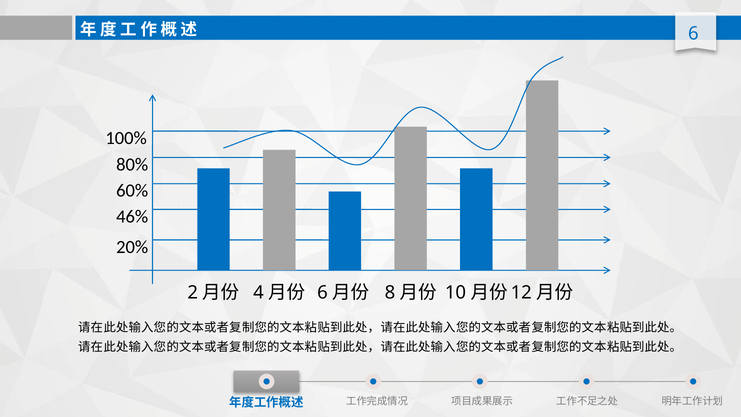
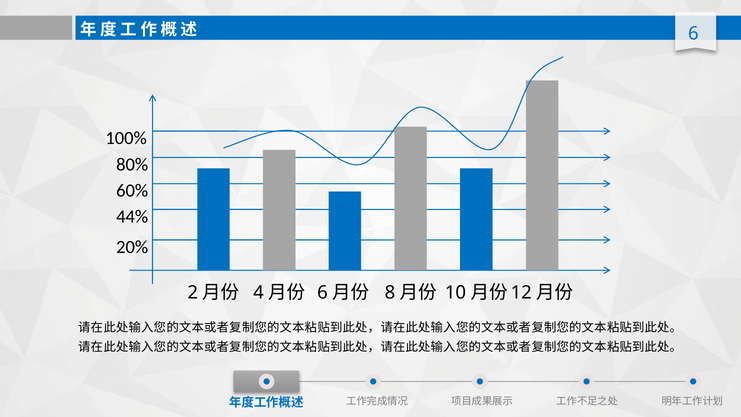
46%: 46% -> 44% (132, 216)
